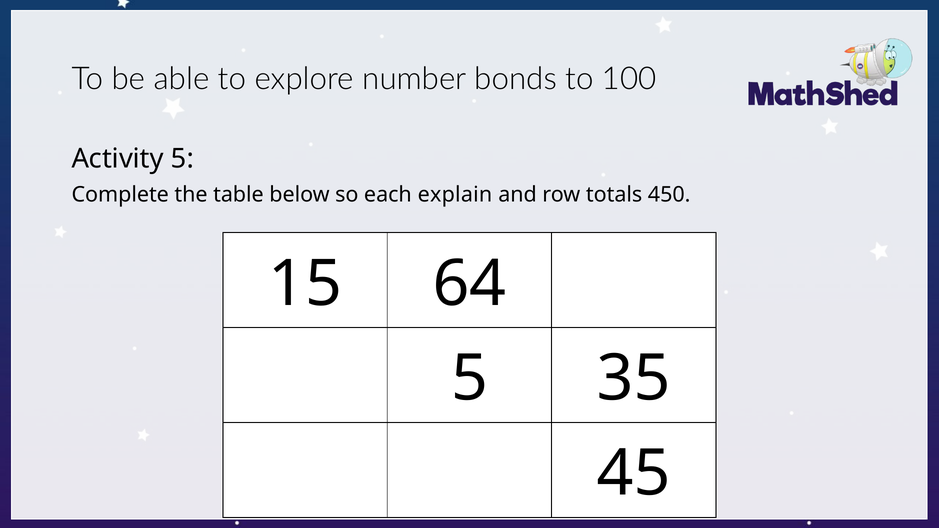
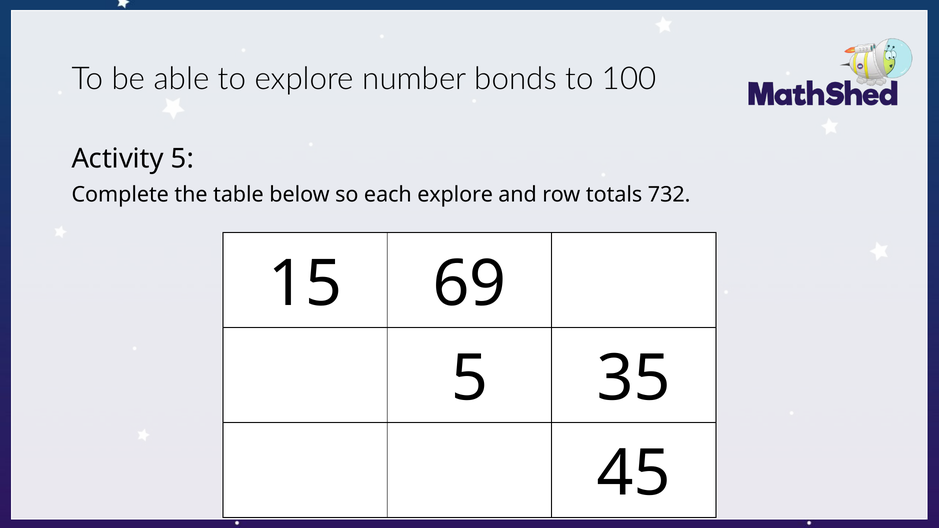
each explain: explain -> explore (455, 195)
450: 450 -> 732 (669, 195)
64: 64 -> 69 (469, 284)
